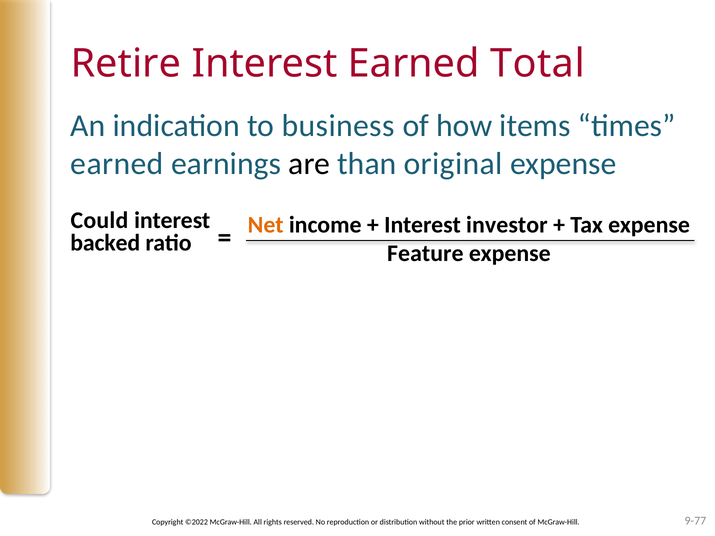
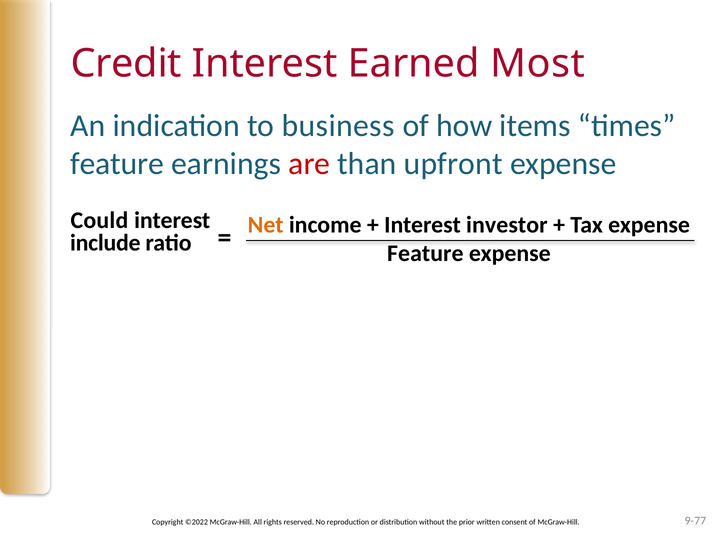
Retire: Retire -> Credit (126, 64)
Total: Total -> Most (538, 64)
earned: earned -> feature (117, 164)
are colour: black -> red (309, 164)
original: original -> upfront (453, 164)
backed: backed -> include (105, 243)
